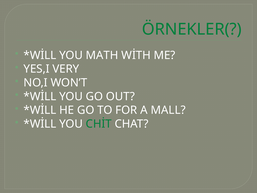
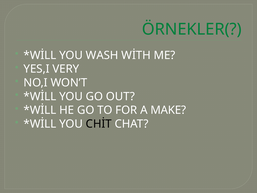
MATH: MATH -> WASH (102, 55)
MALL: MALL -> MAKE (168, 110)
CHİT colour: green -> black (99, 124)
